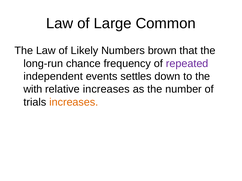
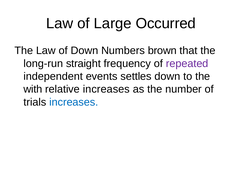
Common: Common -> Occurred (166, 23)
of Likely: Likely -> Down (84, 51)
chance: chance -> straight (83, 64)
increases colour: orange -> blue (74, 102)
